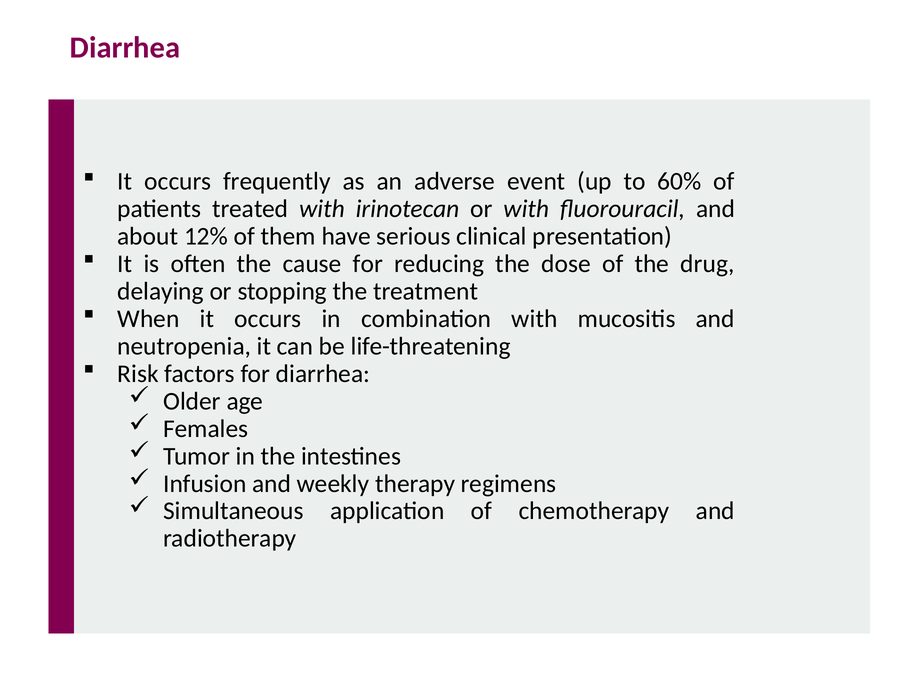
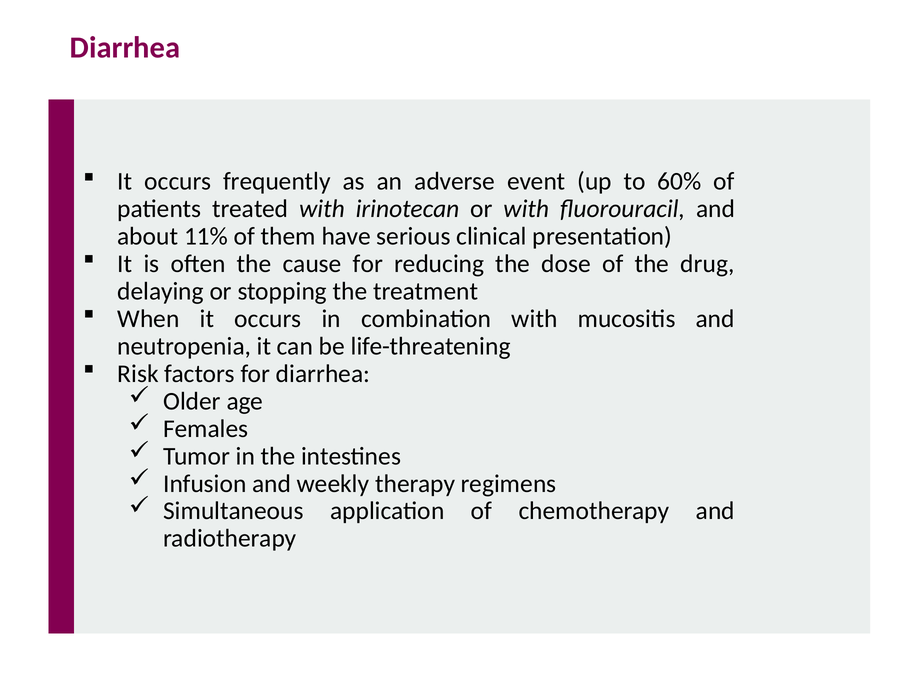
12%: 12% -> 11% (206, 236)
